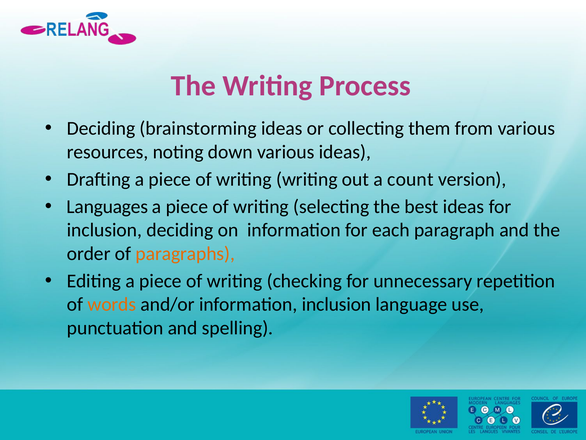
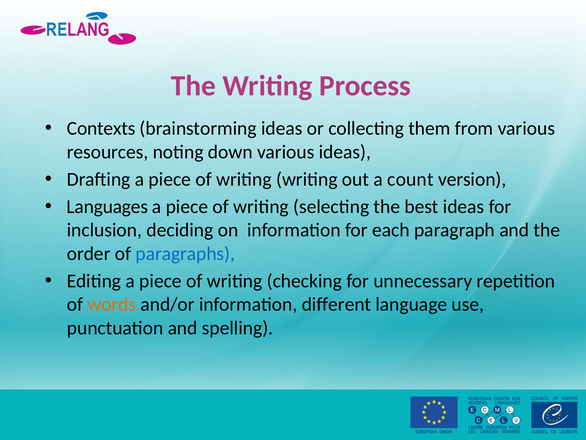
Deciding: Deciding -> Contexts (101, 128)
paragraphs colour: orange -> blue (185, 253)
information inclusion: inclusion -> different (336, 304)
